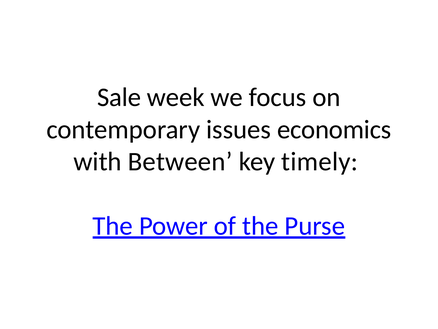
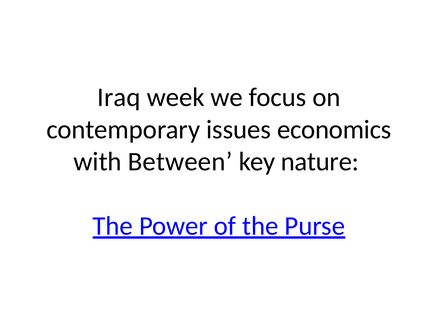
Sale: Sale -> Iraq (119, 97)
timely: timely -> nature (320, 161)
